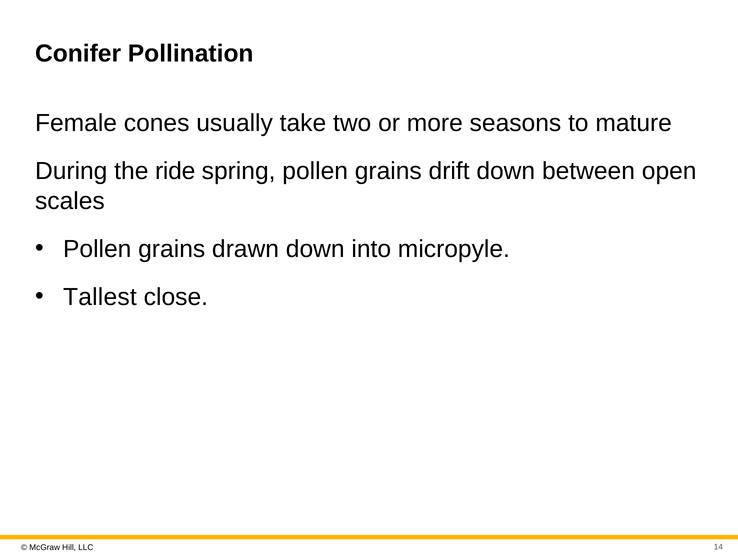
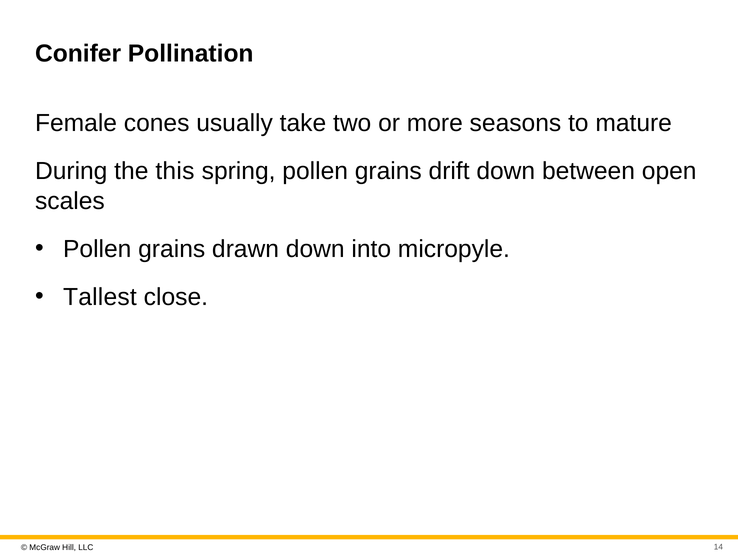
ride: ride -> this (175, 171)
